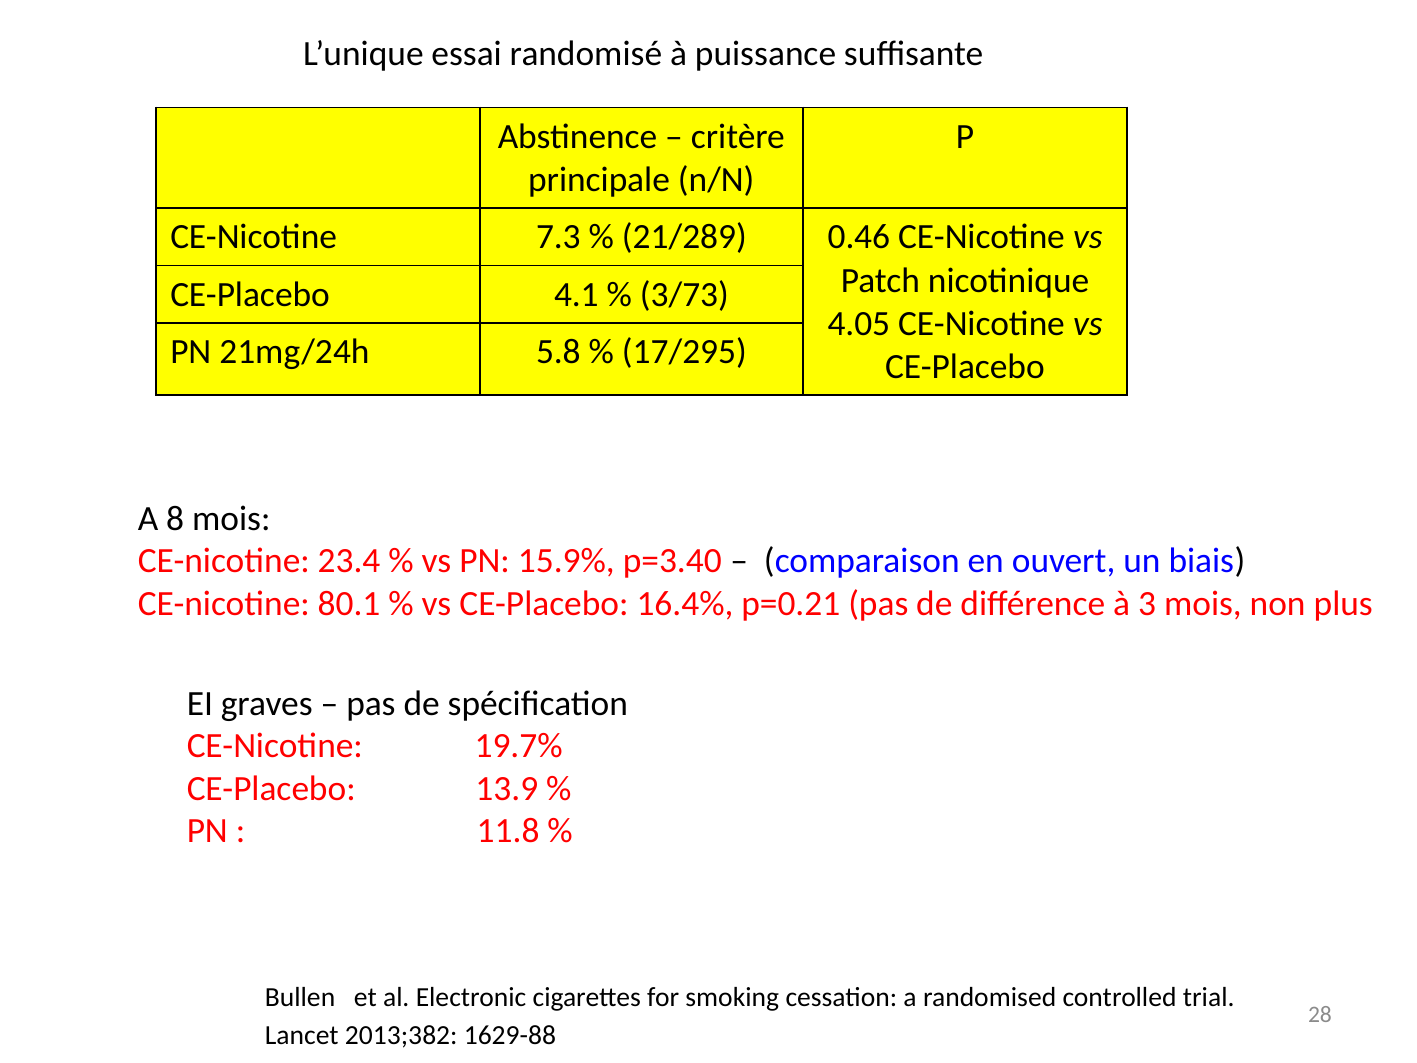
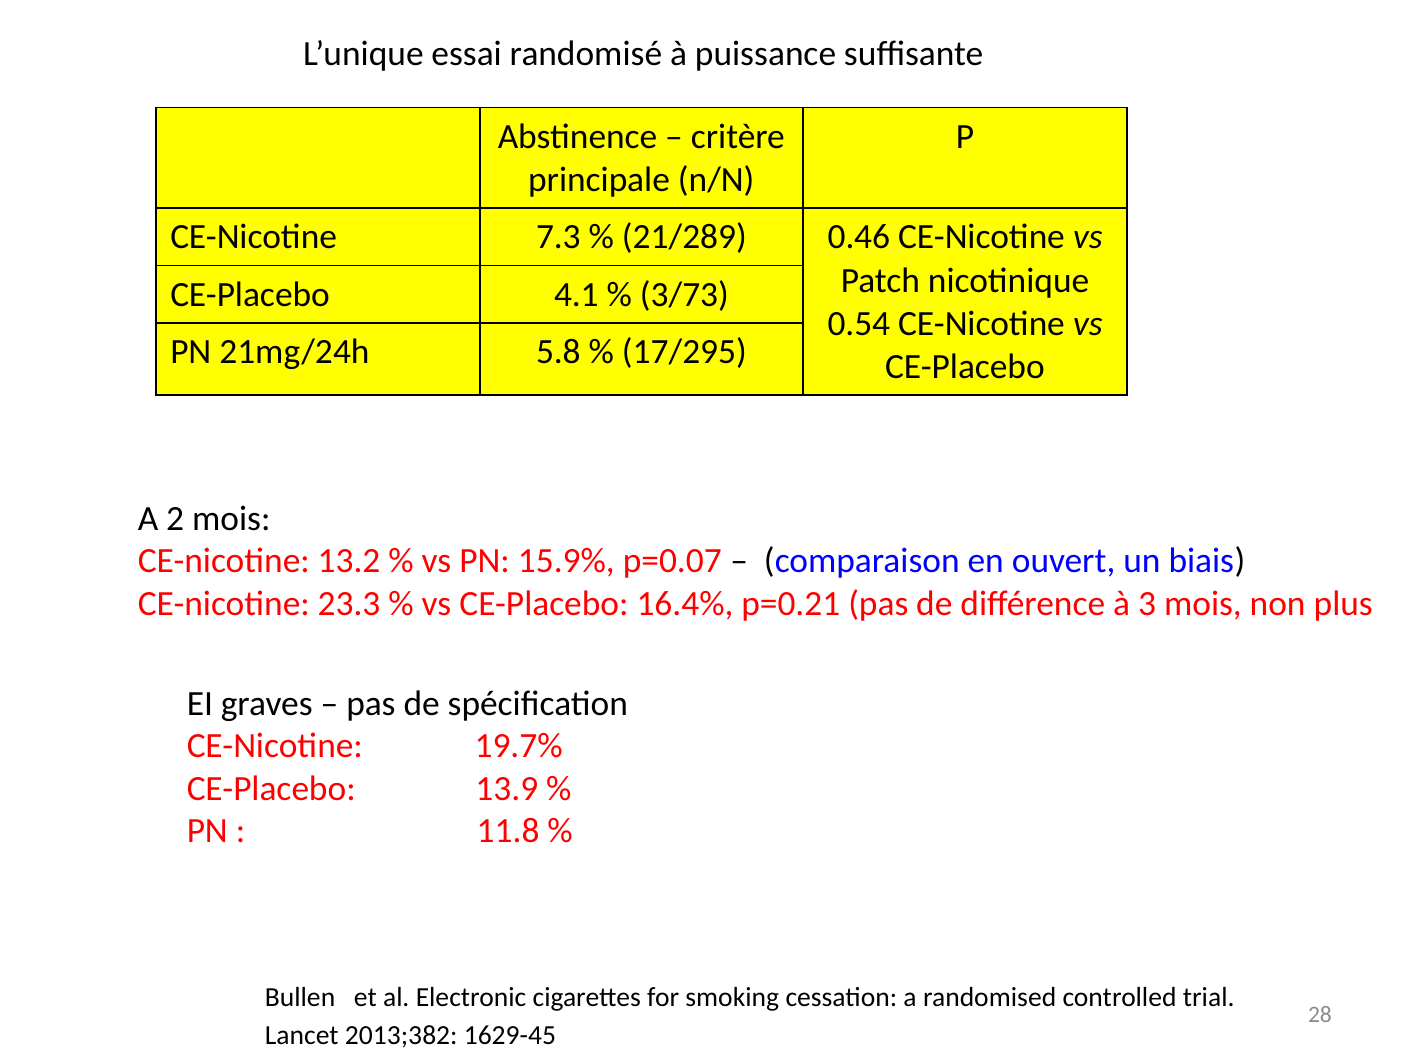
4.05: 4.05 -> 0.54 (859, 324)
8: 8 -> 2 (175, 518)
23.4: 23.4 -> 13.2 (349, 561)
p=3.40: p=3.40 -> p=0.07 (672, 561)
80.1: 80.1 -> 23.3 (349, 603)
1629-88: 1629-88 -> 1629-45 (510, 1035)
